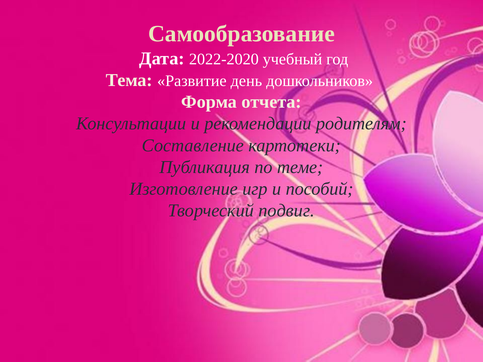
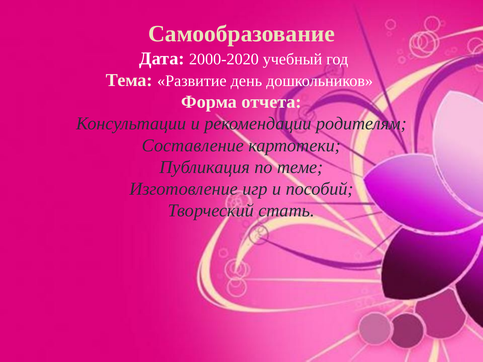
2022-2020: 2022-2020 -> 2000-2020 (224, 59)
подвиг: подвиг -> стать (287, 211)
